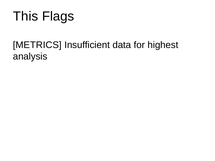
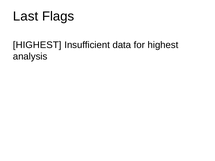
This: This -> Last (26, 16)
METRICS: METRICS -> HIGHEST (37, 45)
